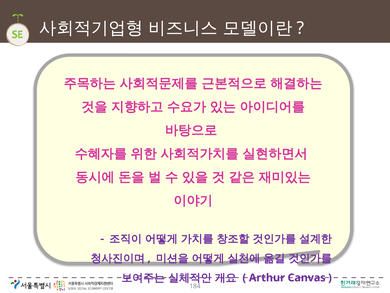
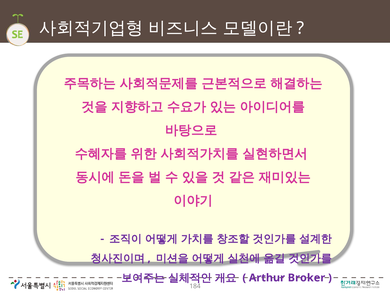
Canvas: Canvas -> Broker (306, 277)
